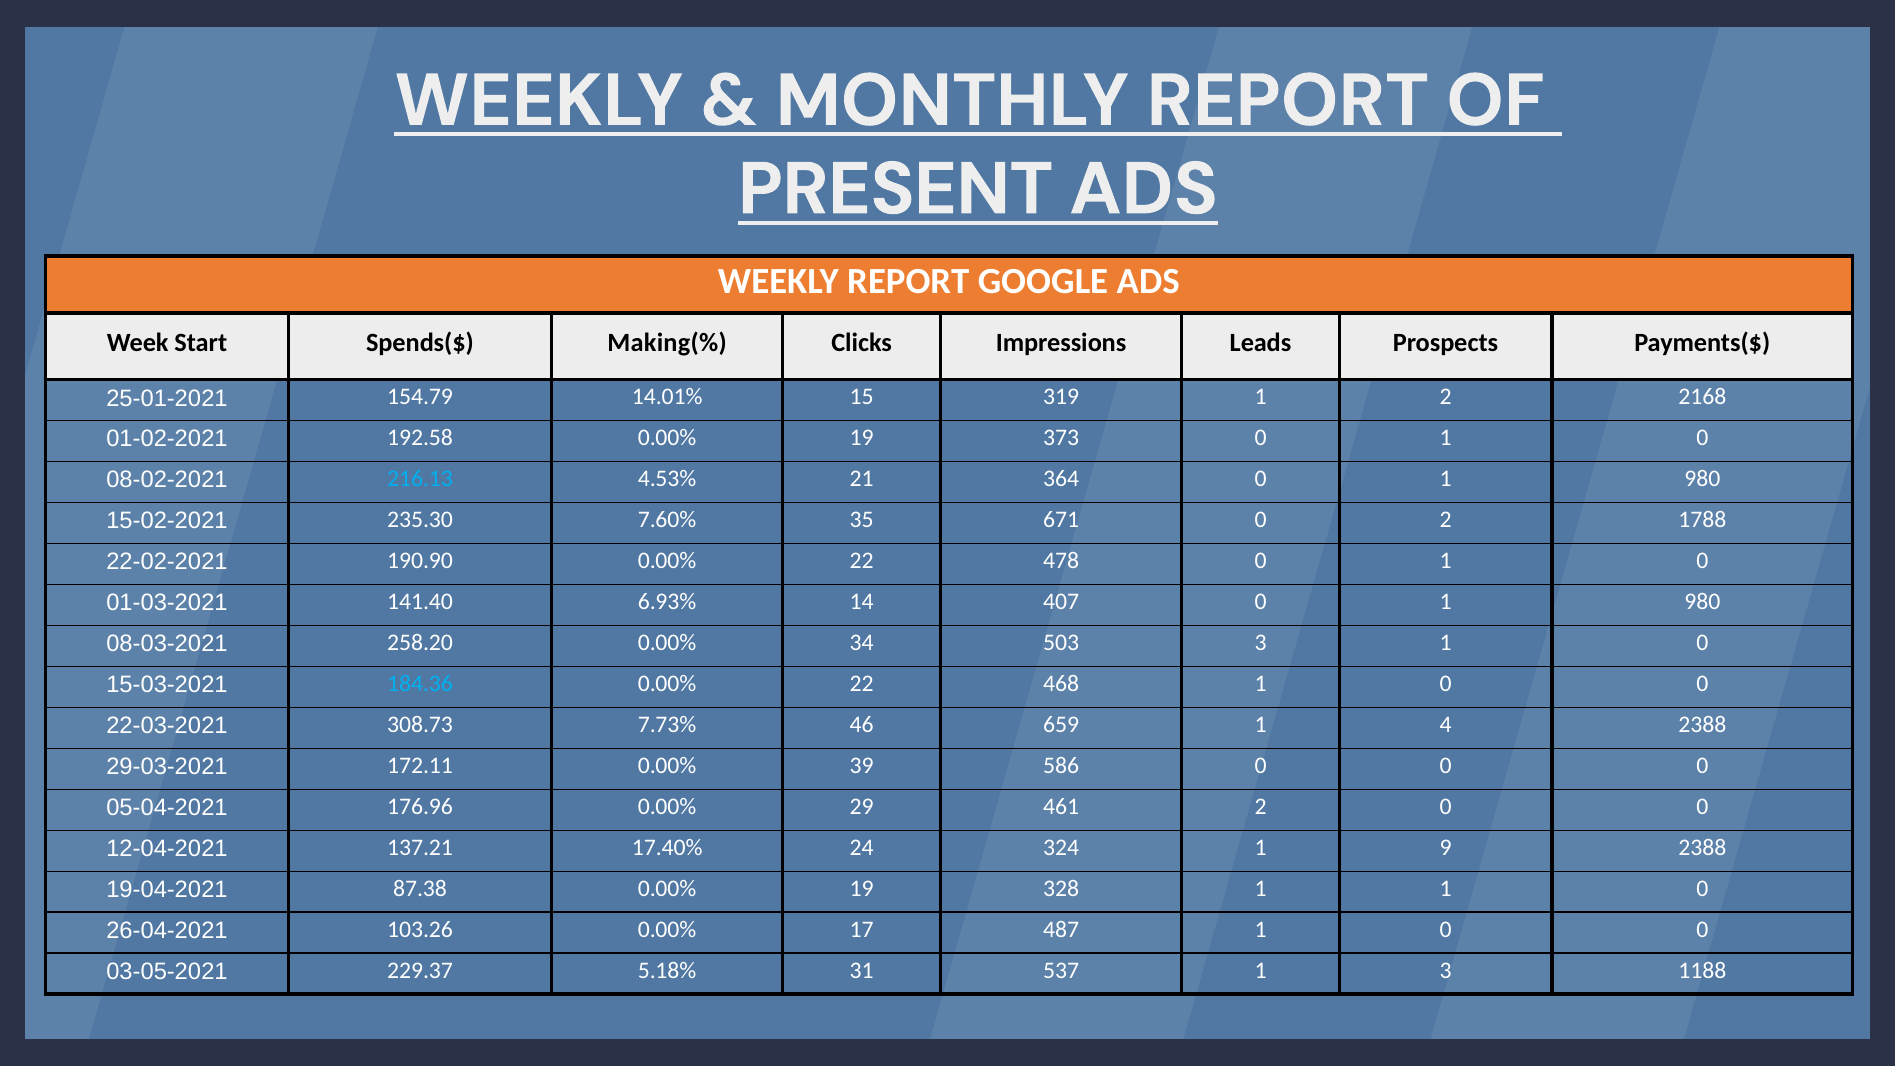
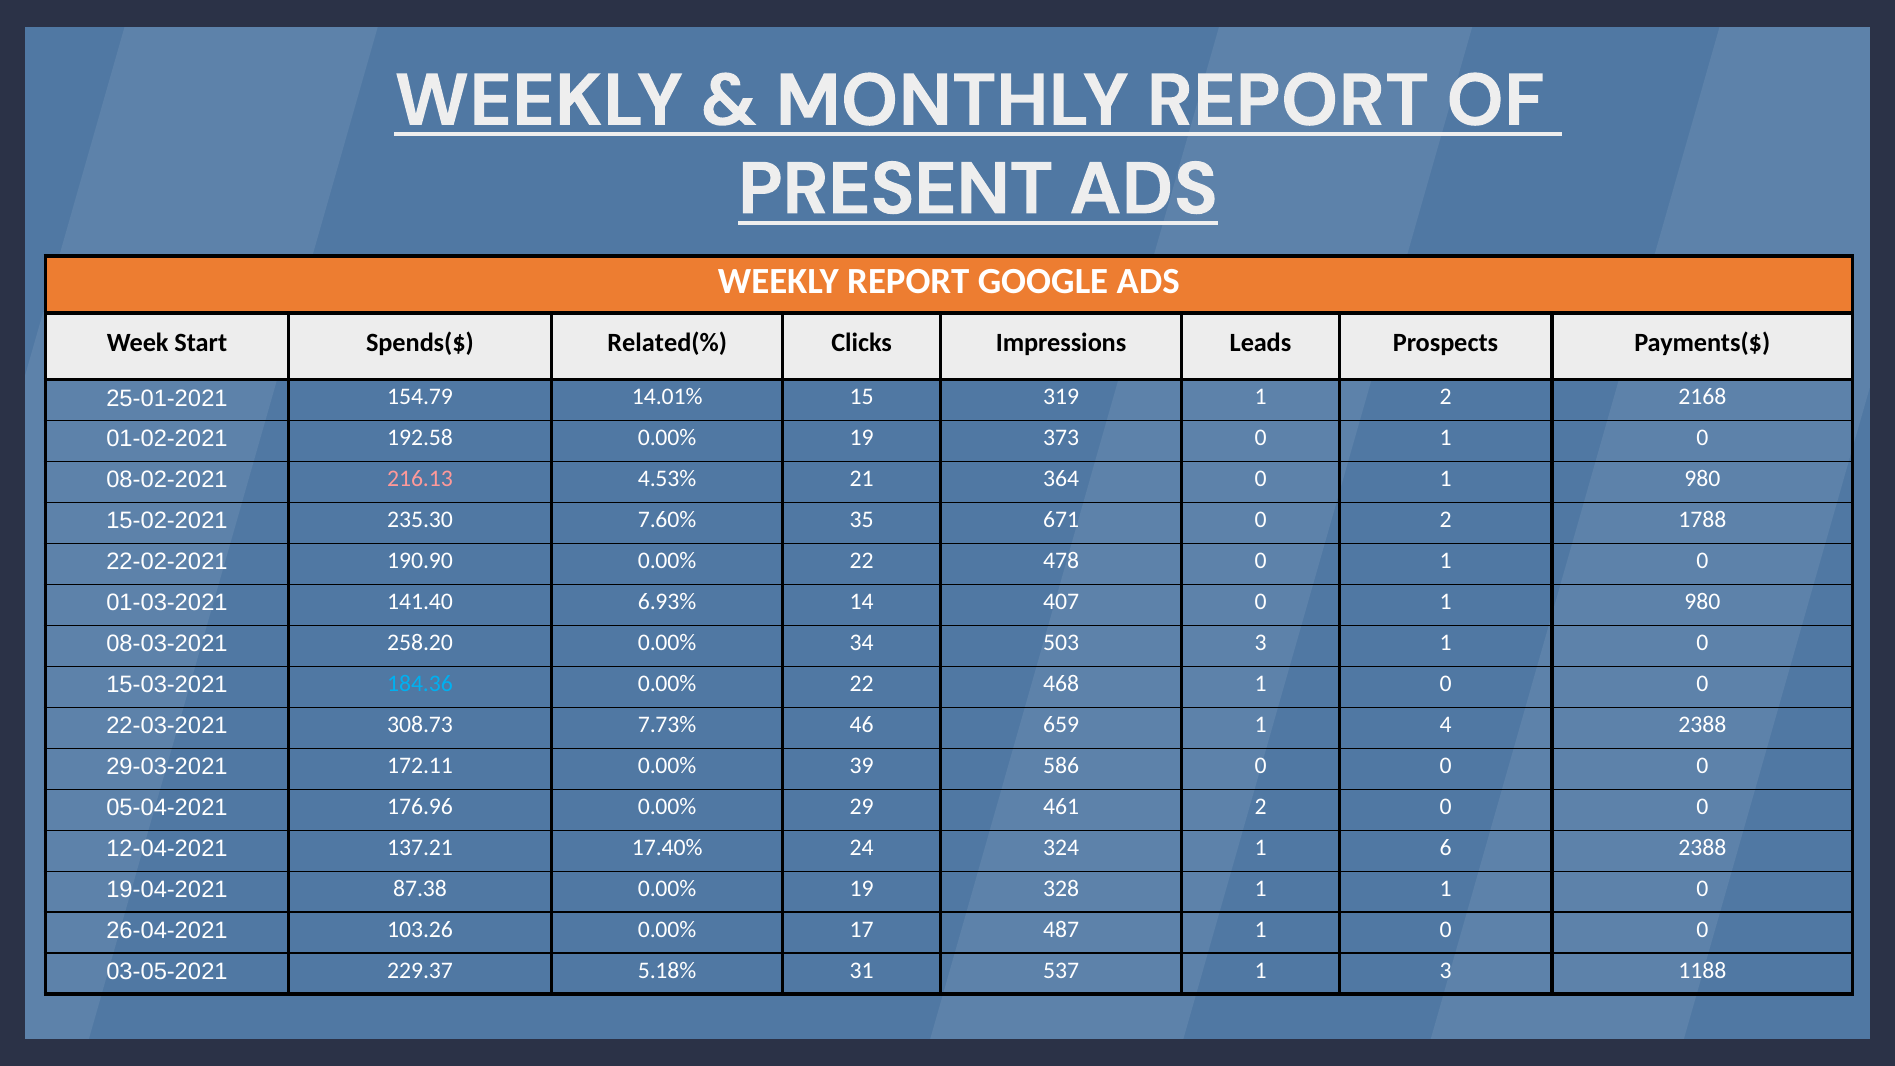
Making(%: Making(% -> Related(% (667, 343)
216.13 colour: light blue -> pink (420, 479)
9: 9 -> 6 (1446, 847)
